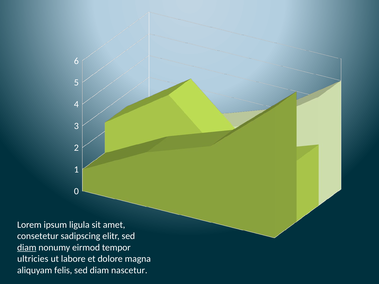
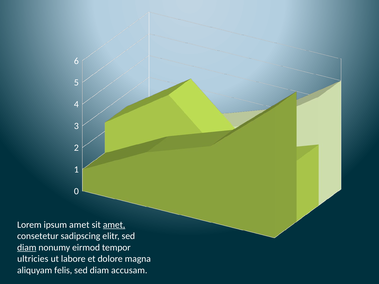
ipsum ligula: ligula -> amet (79, 225)
amet underline: none -> present (114, 225)
nascetur: nascetur -> accusam (129, 270)
